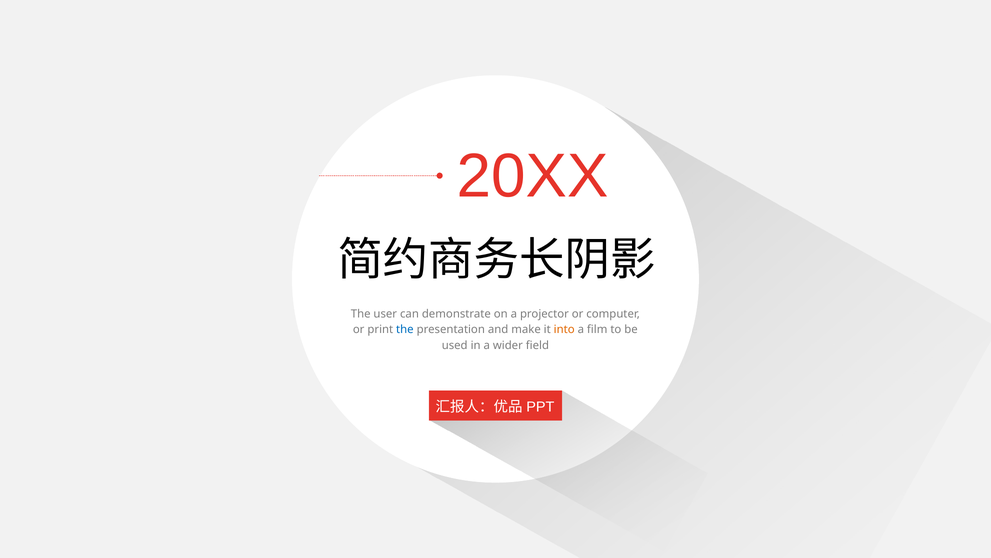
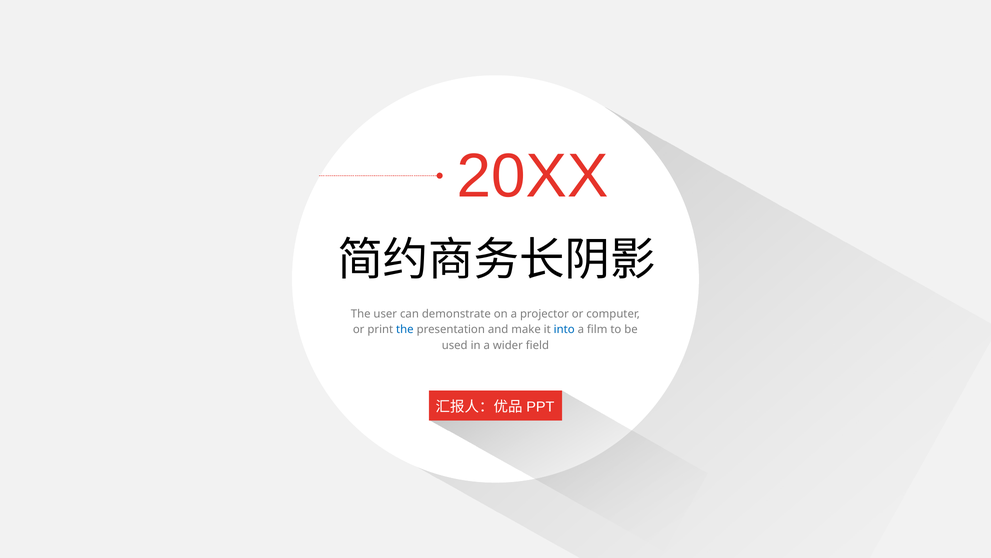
into colour: orange -> blue (564, 329)
